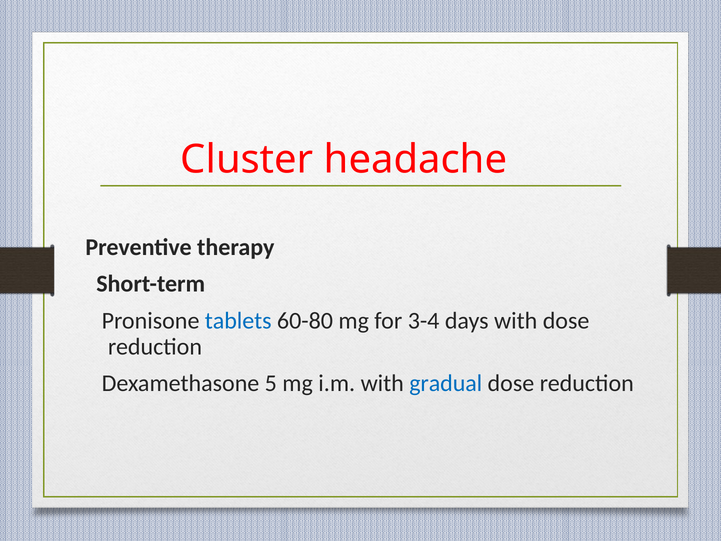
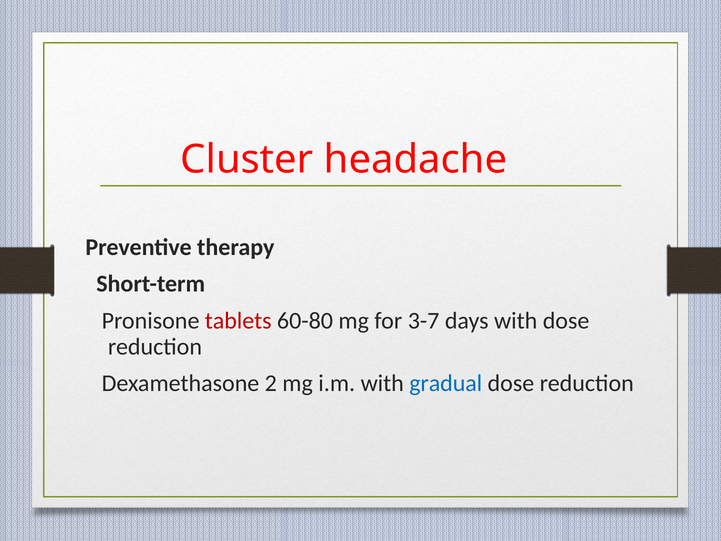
tablets colour: blue -> red (238, 321)
3-4: 3-4 -> 3-7 (424, 321)
5: 5 -> 2 (271, 383)
